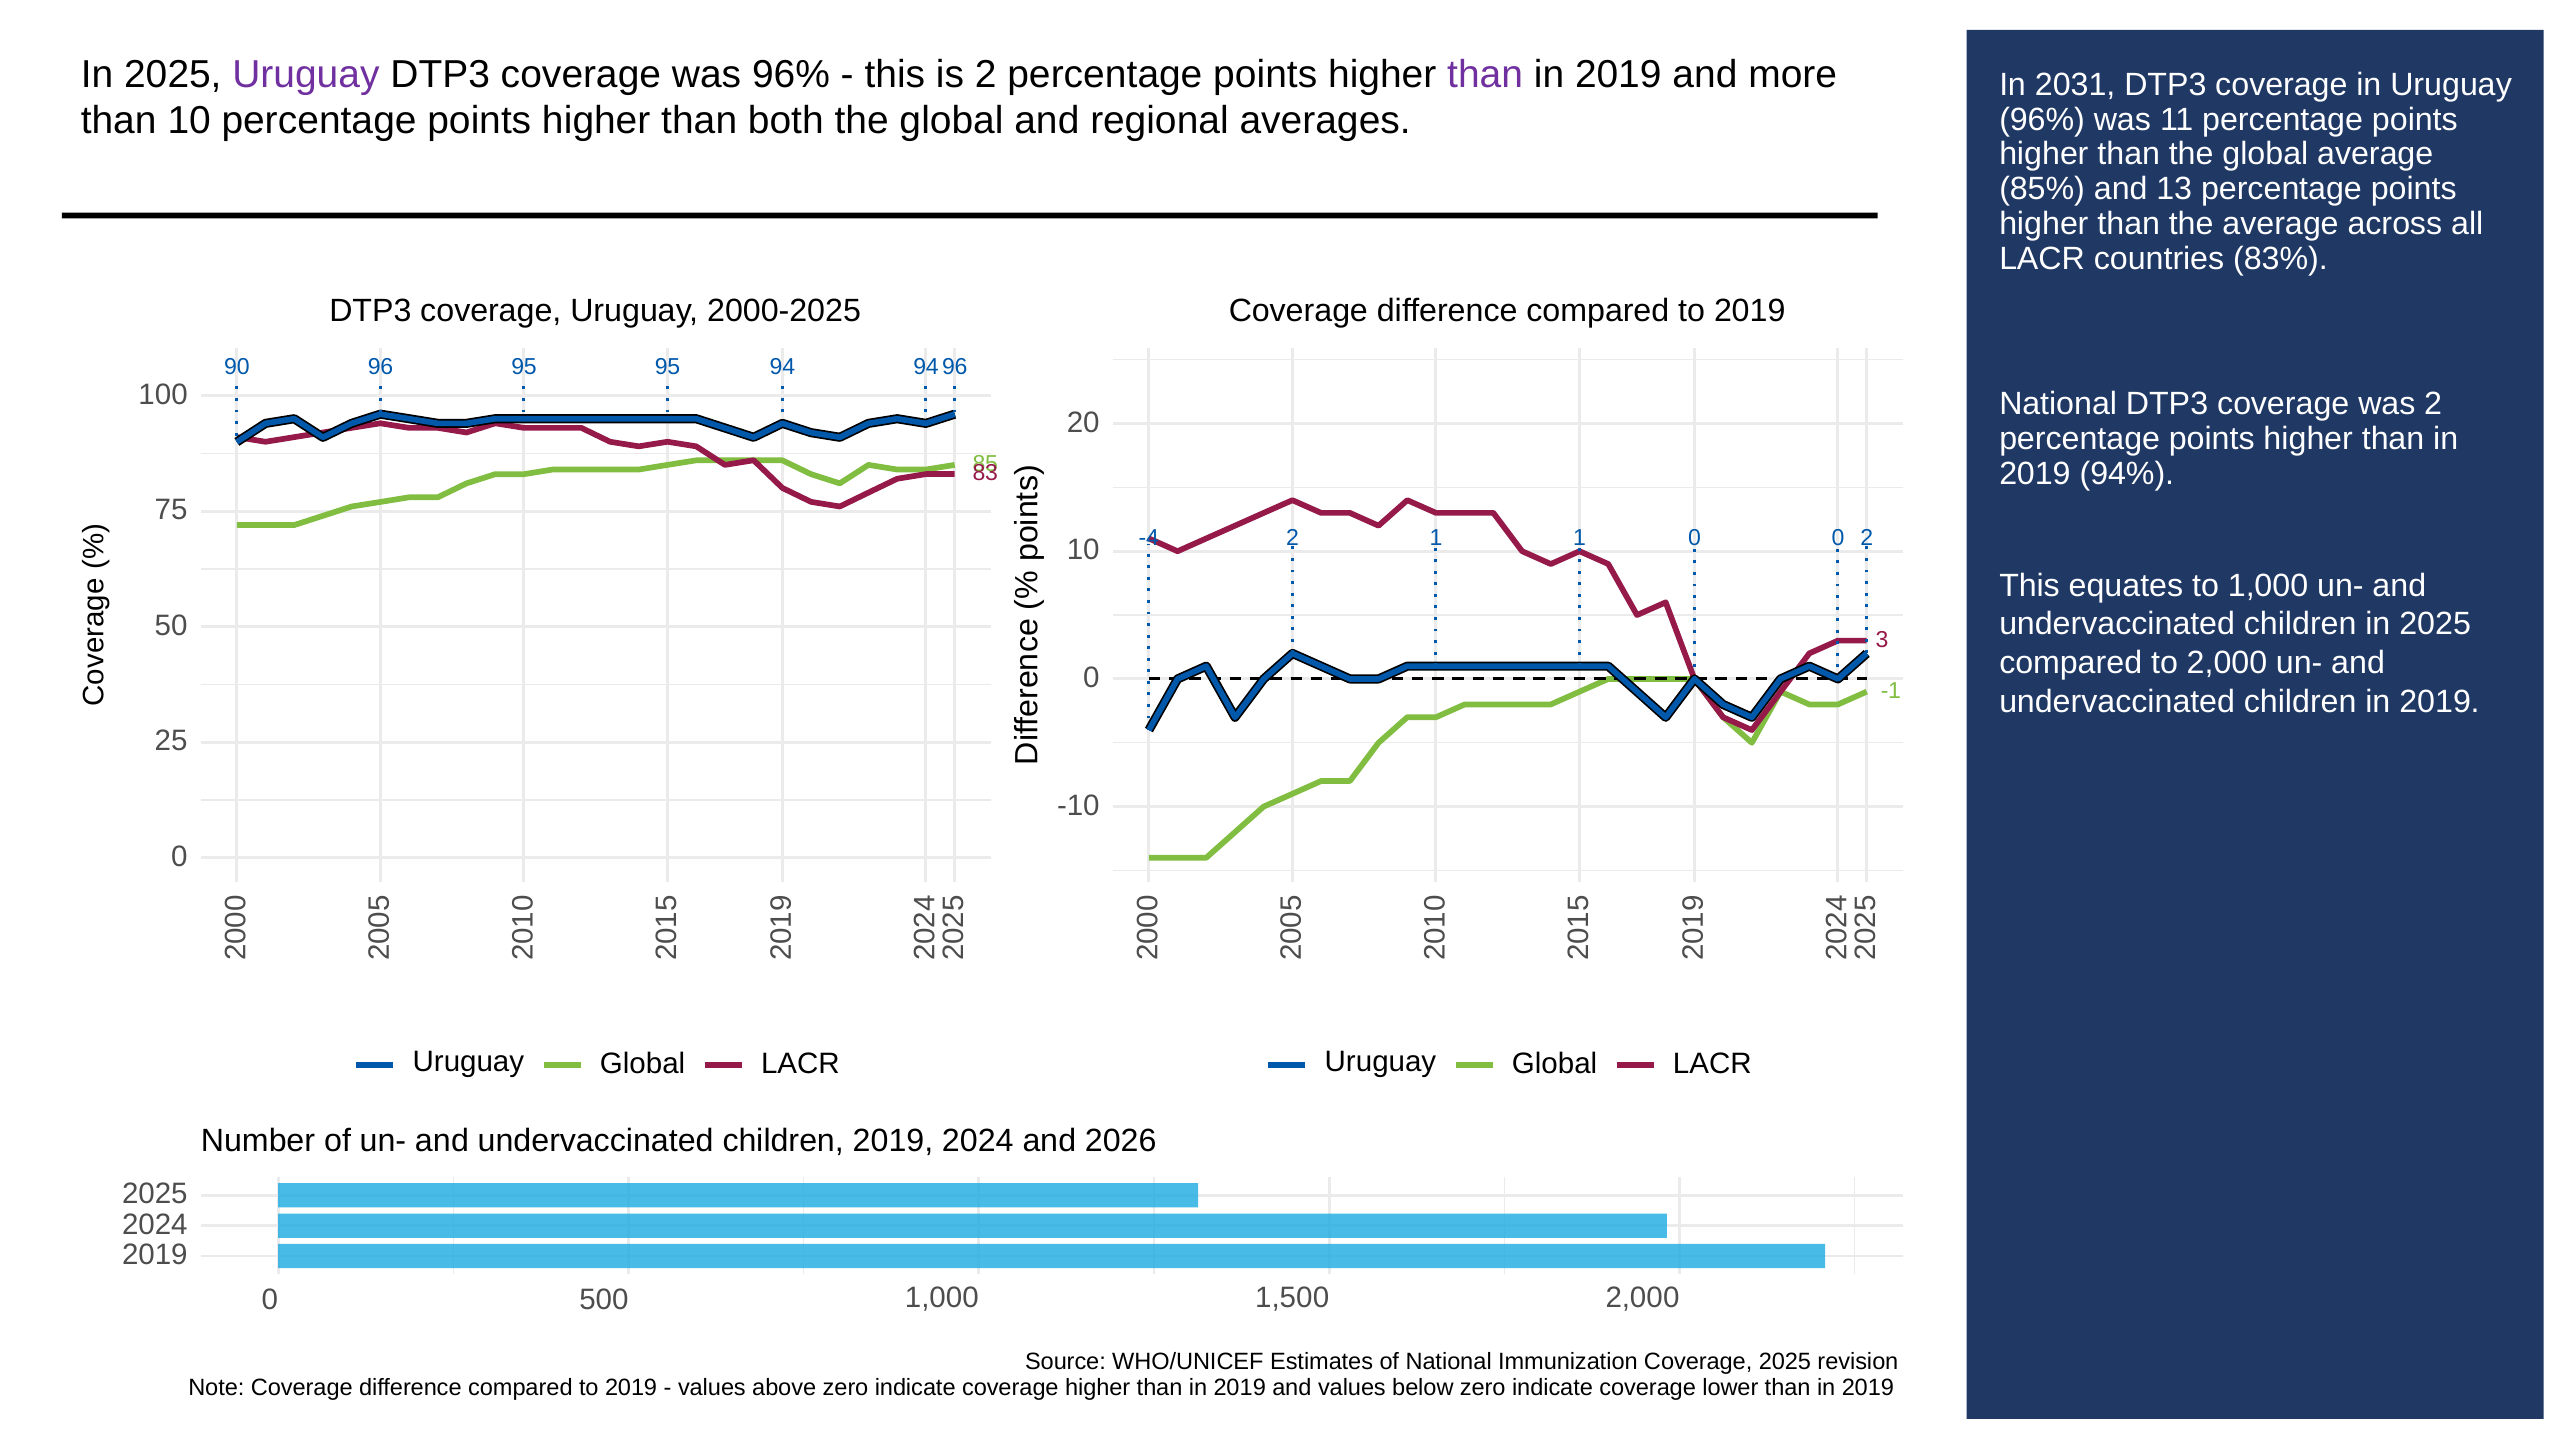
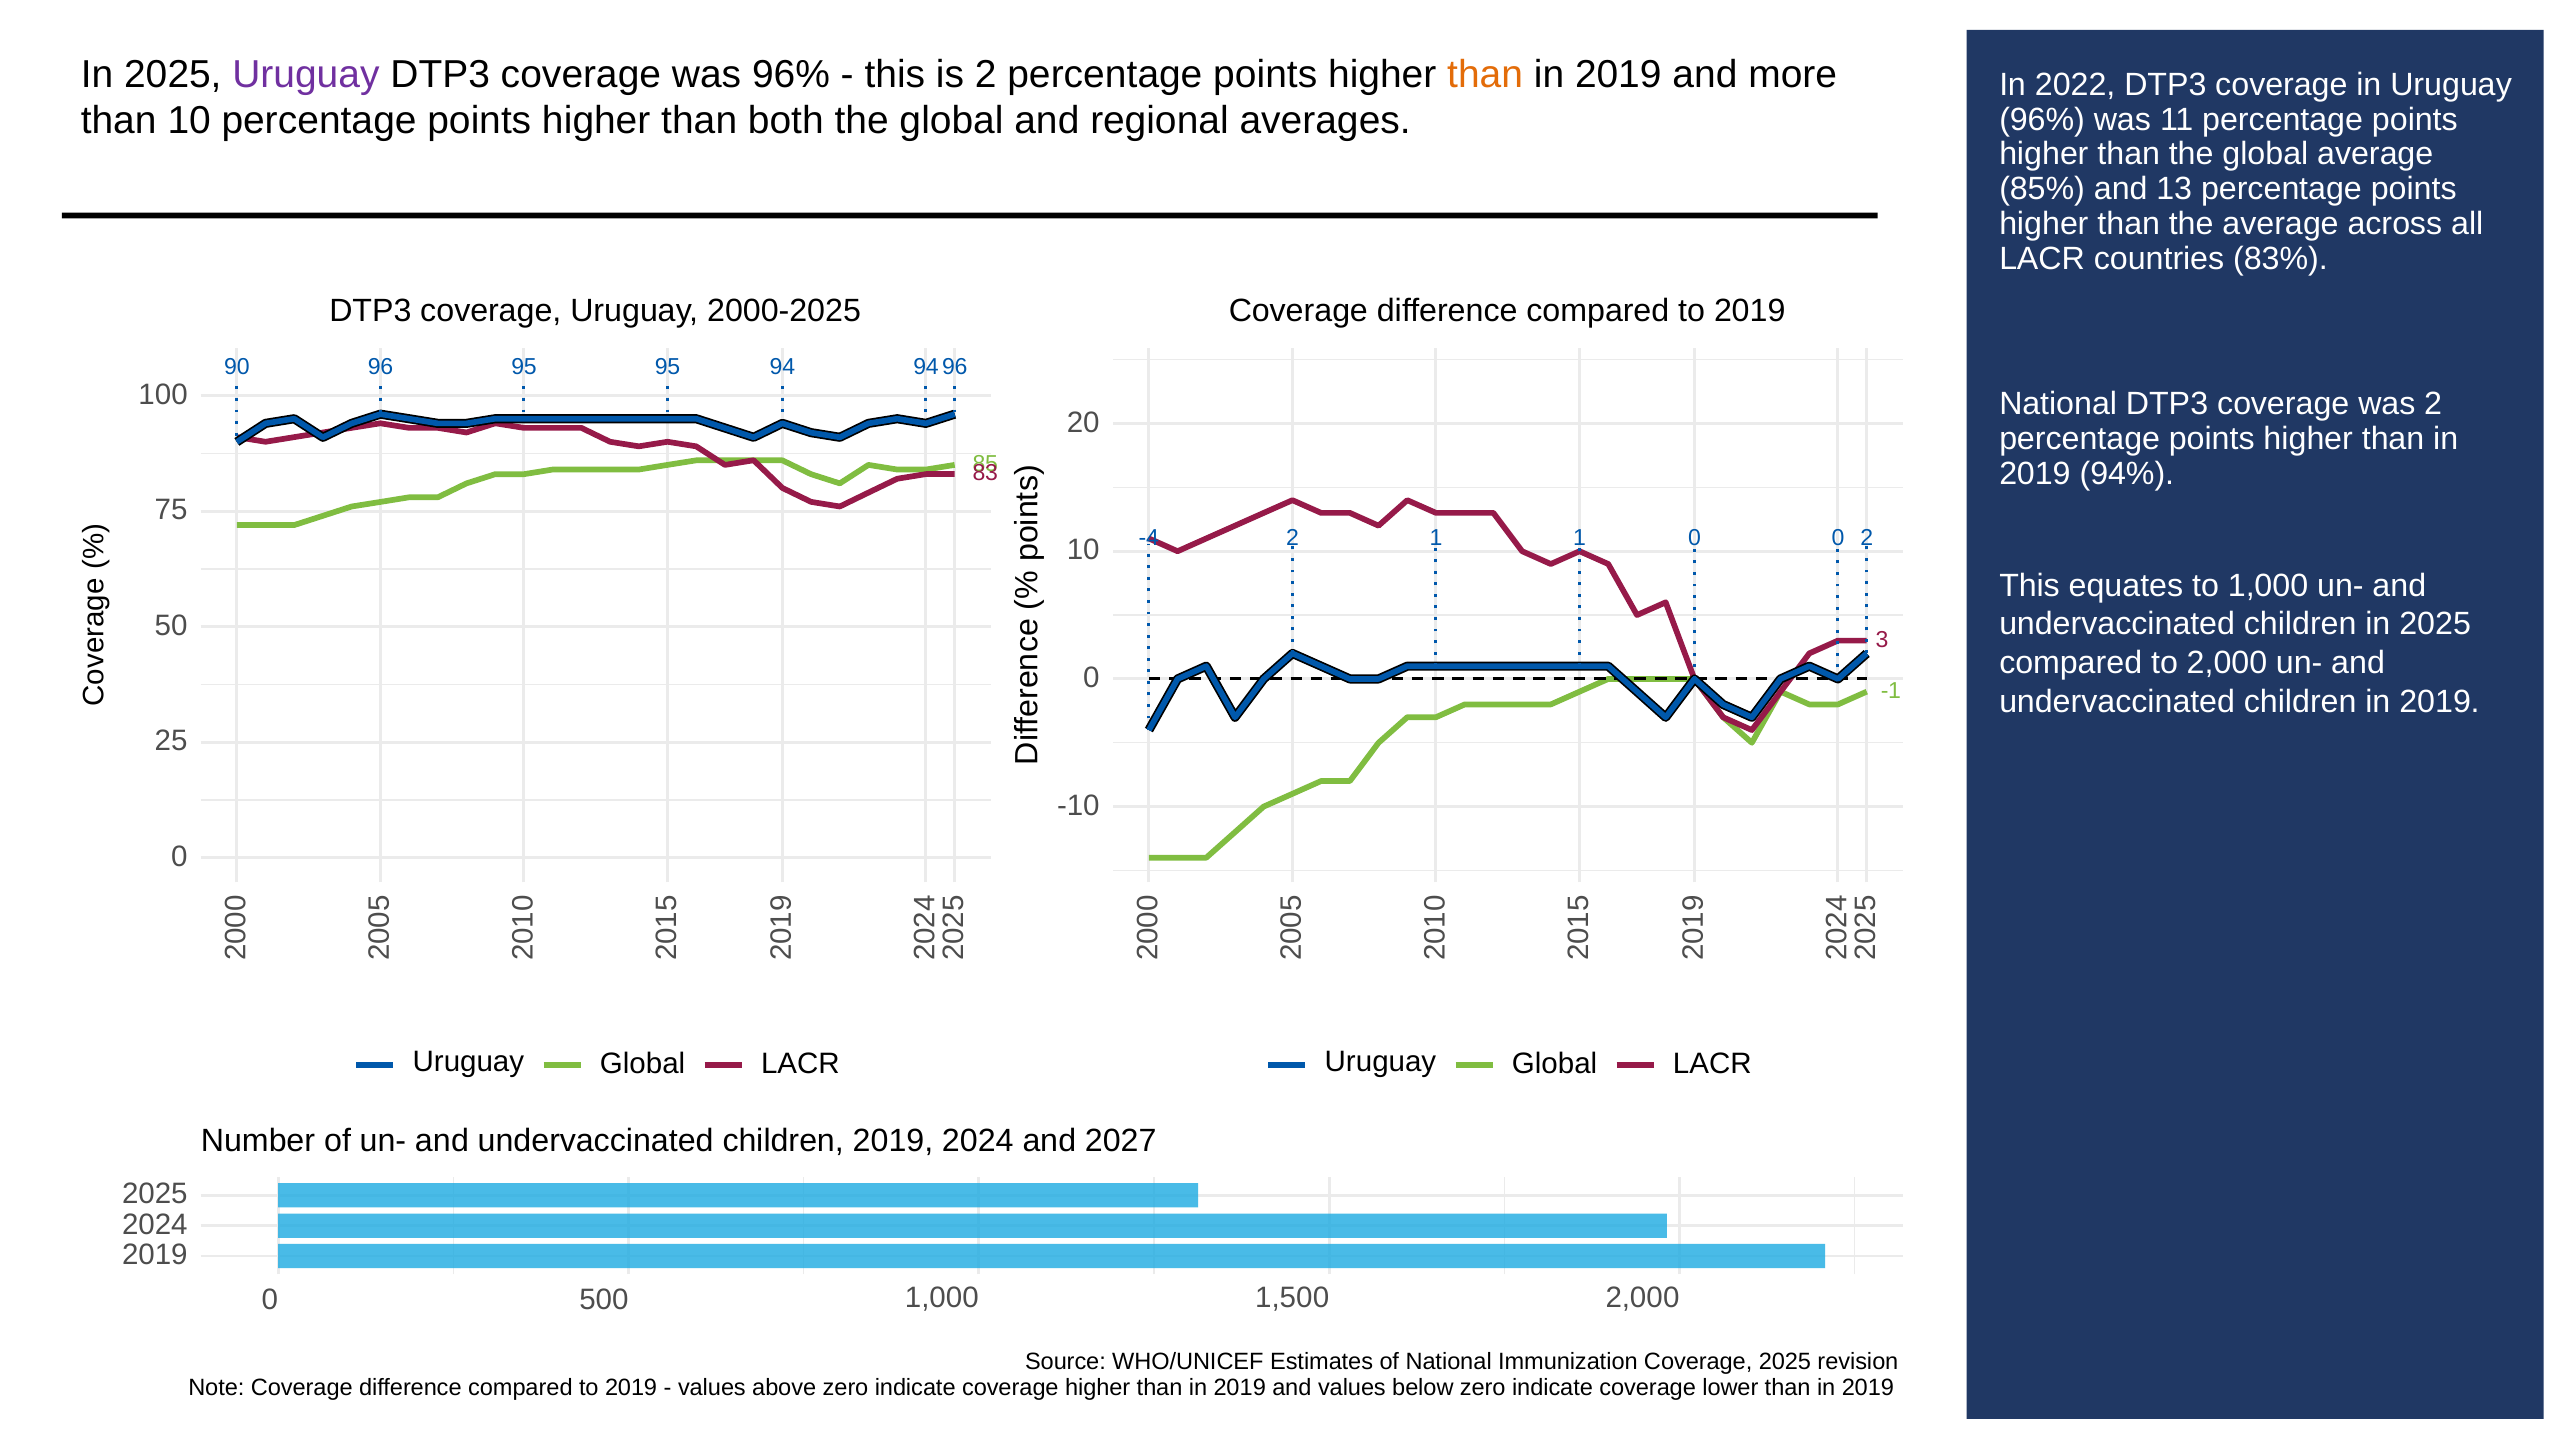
than colour: purple -> orange (1485, 74)
2031: 2031 -> 2022 (2075, 85)
2026: 2026 -> 2027 (1121, 1141)
